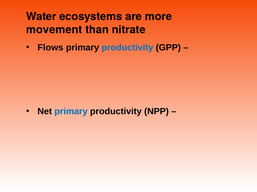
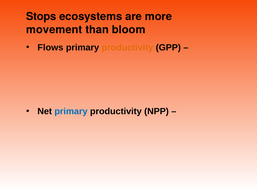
Water: Water -> Stops (41, 17)
nitrate: nitrate -> bloom (129, 30)
productivity colour: blue -> orange (127, 48)
